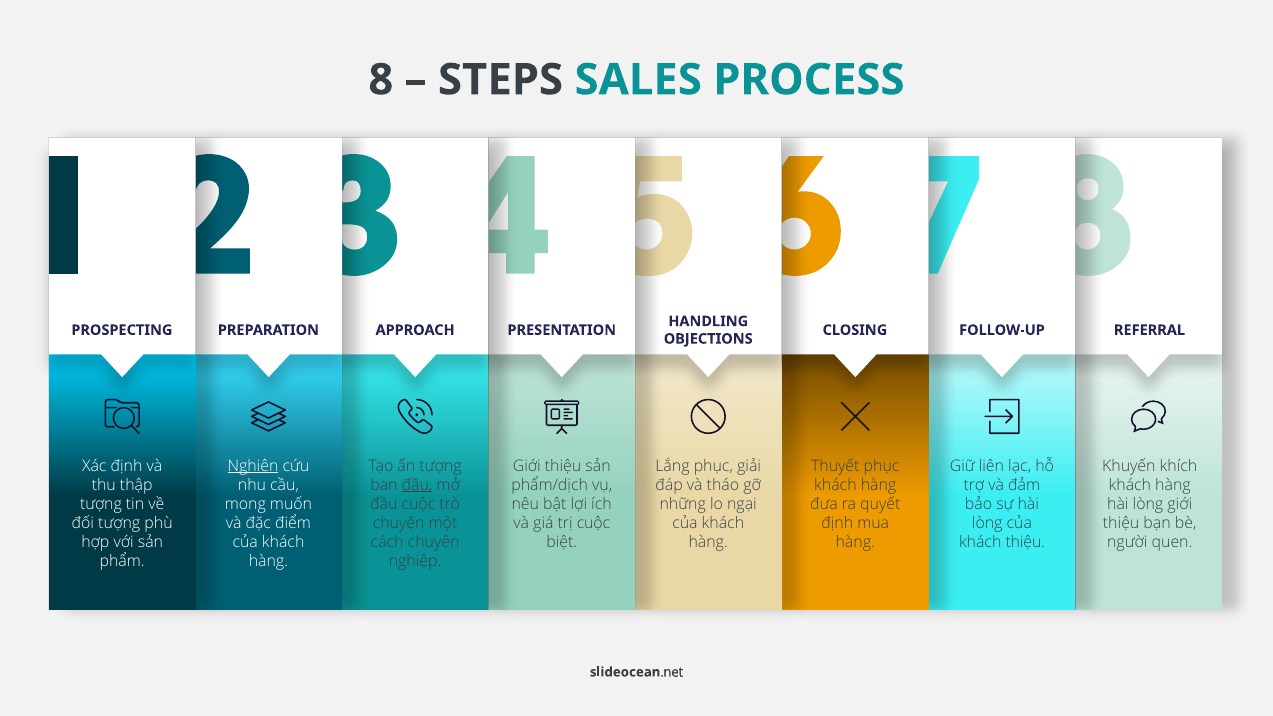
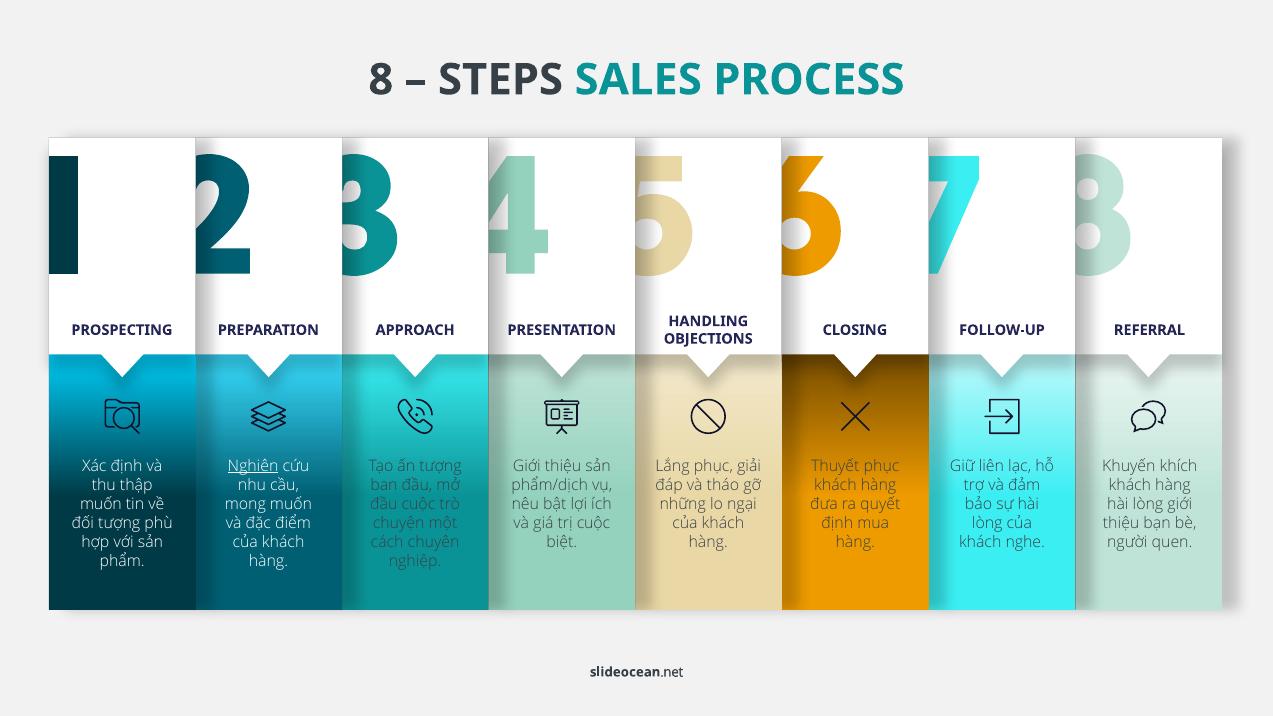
đầu underline: present -> none (417, 485)
tượng: tượng -> muốn (101, 504)
khách thiệu: thiệu -> nghe (1025, 542)
